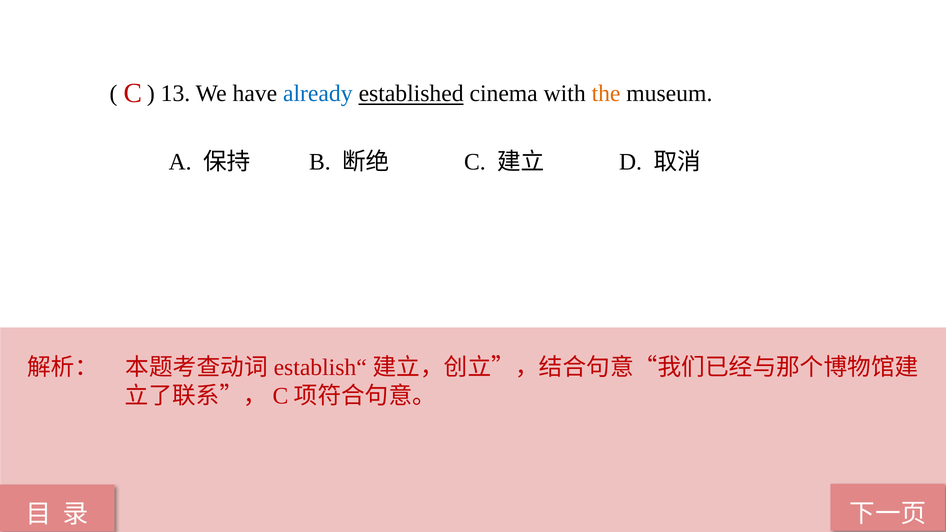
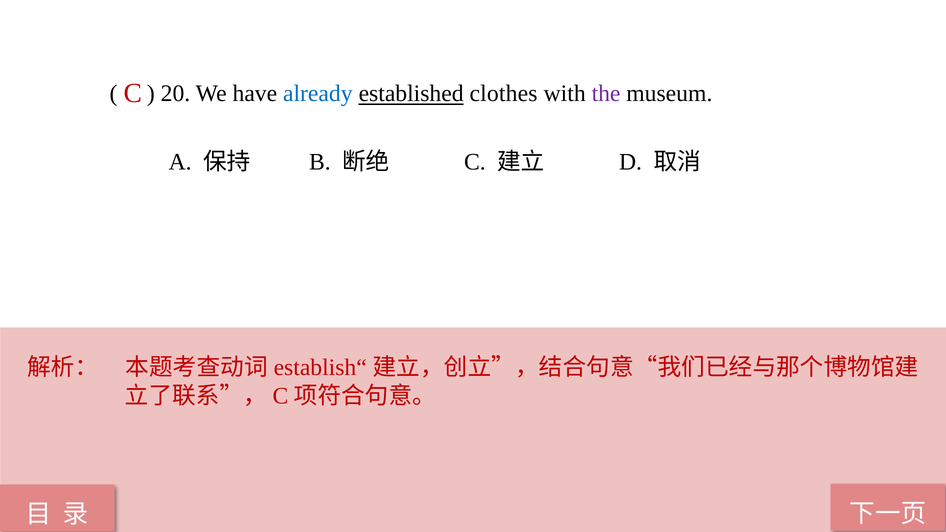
13: 13 -> 20 (175, 94)
cinema: cinema -> clothes (504, 94)
the colour: orange -> purple (606, 94)
